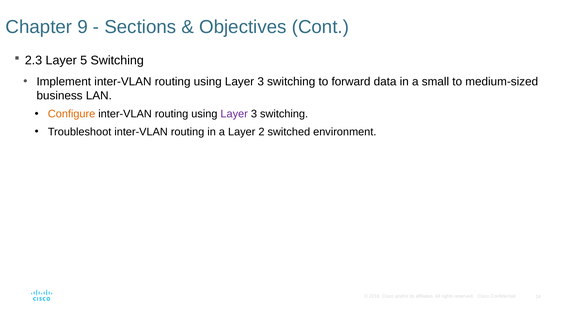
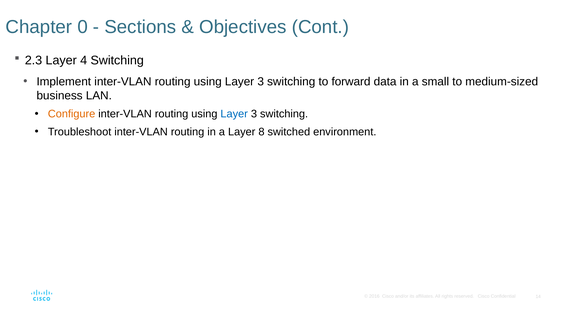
9: 9 -> 0 (83, 27)
5: 5 -> 4 (84, 60)
Layer colour: purple -> blue (234, 114)
2: 2 -> 8 (261, 132)
